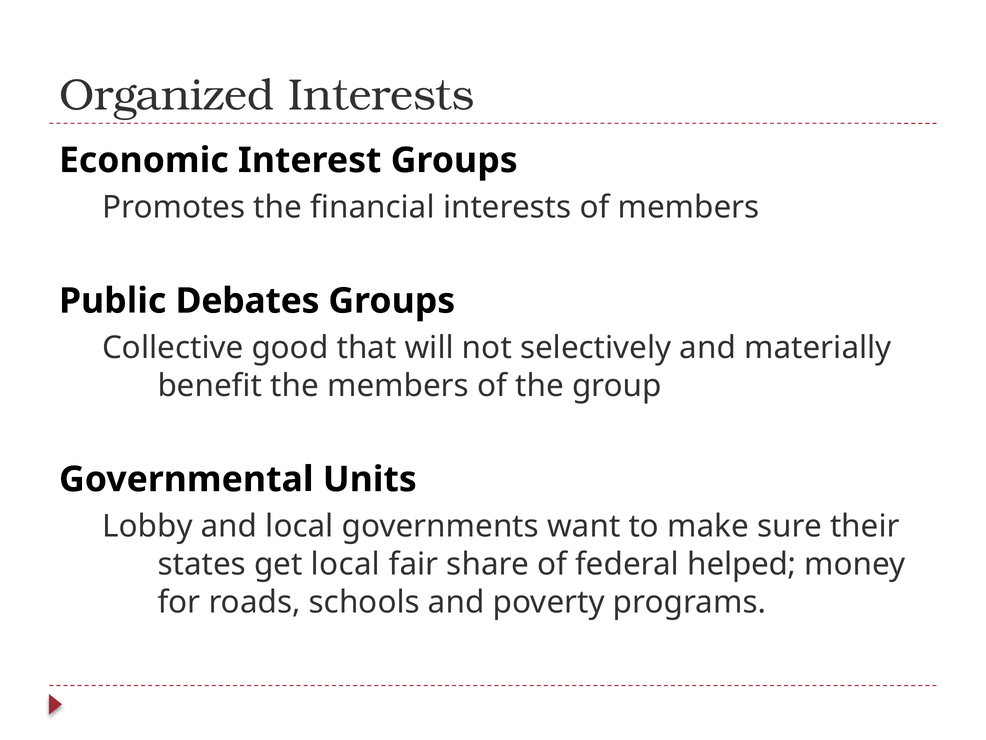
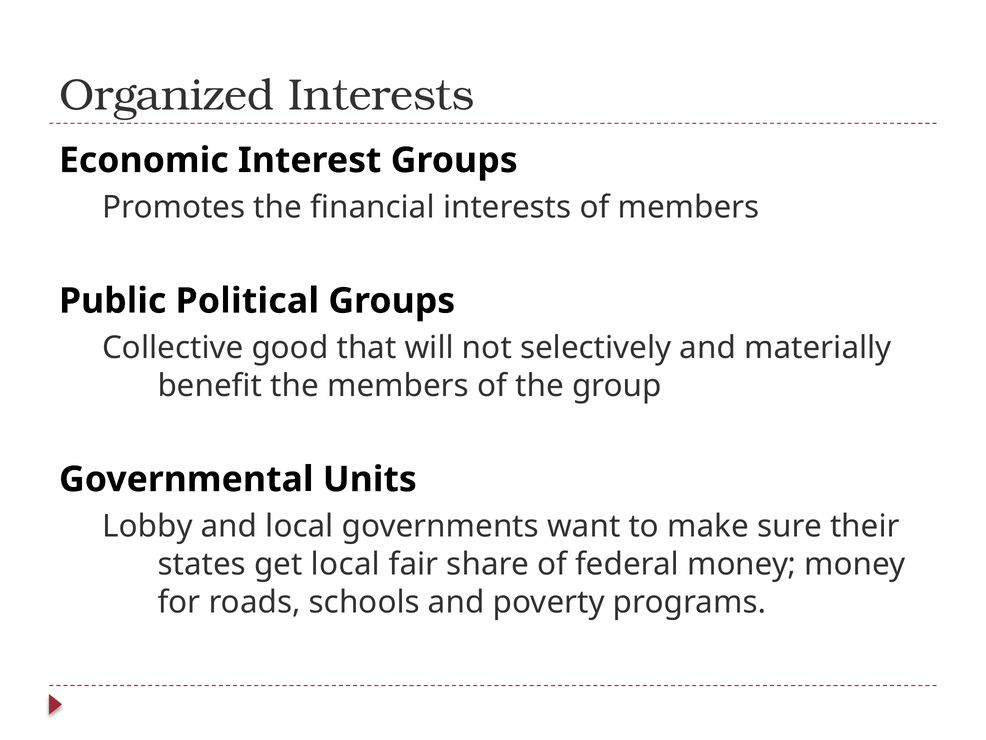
Debates: Debates -> Political (247, 301)
federal helped: helped -> money (742, 564)
